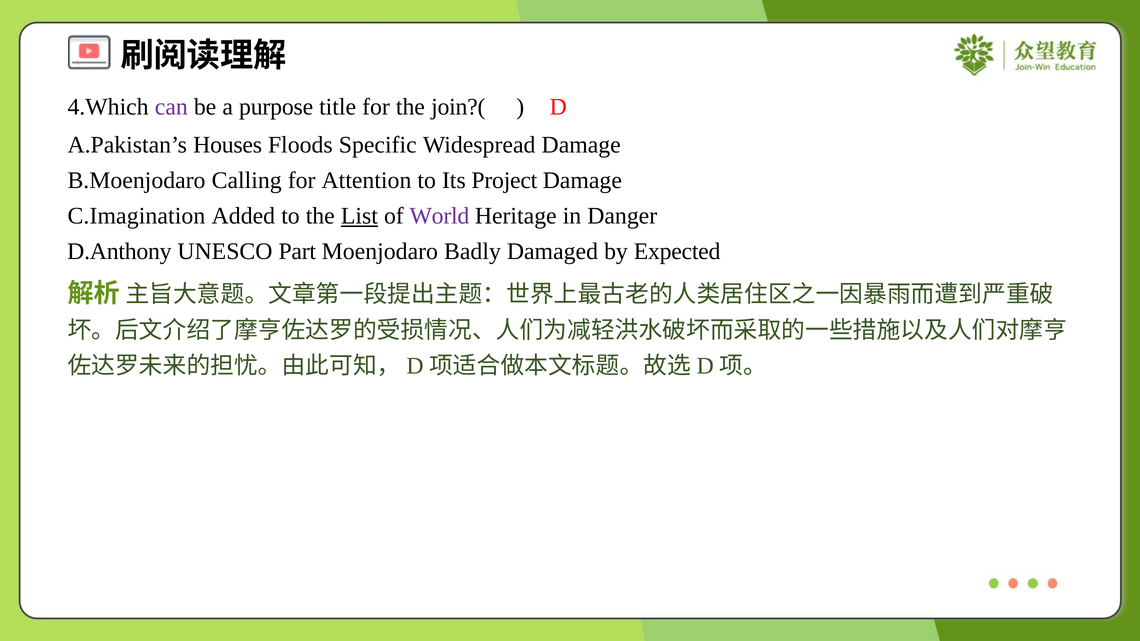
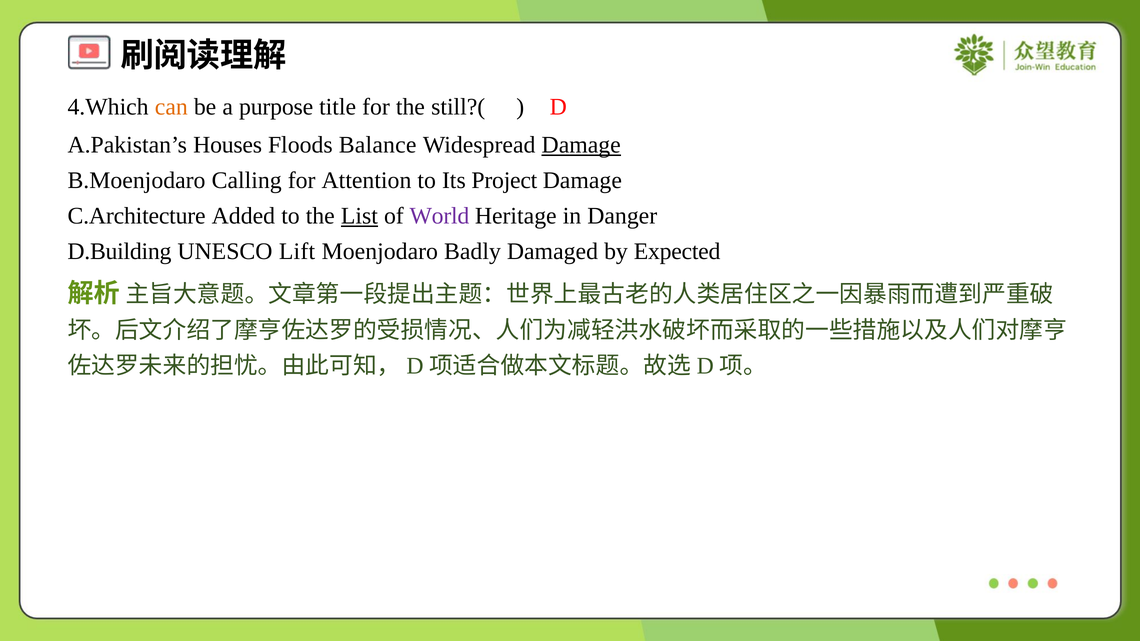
can colour: purple -> orange (171, 107)
join?(: join?( -> still?( (458, 107)
Specific: Specific -> Balance (378, 145)
Damage underline: none -> present (581, 145)
C.Imagination: C.Imagination -> C.Architecture (137, 216)
D.Anthony: D.Anthony -> D.Building (119, 252)
Part: Part -> Lift (297, 252)
